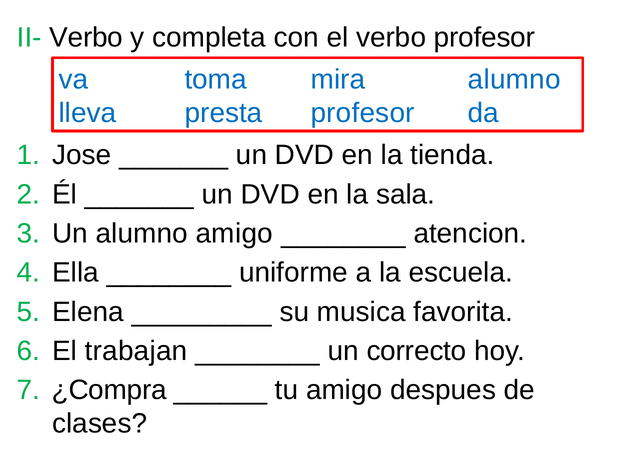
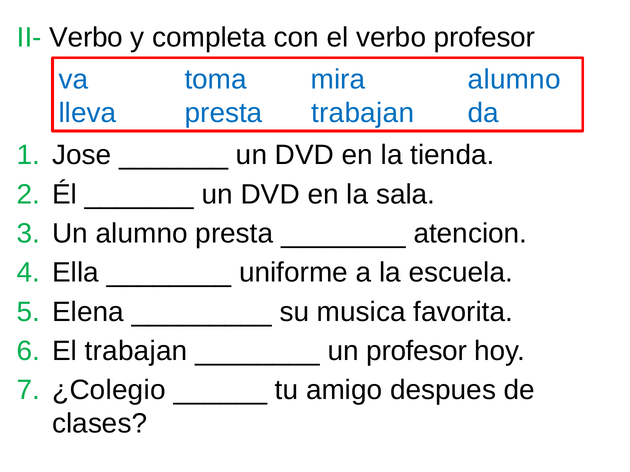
presta profesor: profesor -> trabajan (363, 113)
alumno amigo: amigo -> presta (234, 234)
un correcto: correcto -> profesor (417, 351)
¿Compra: ¿Compra -> ¿Colegio (109, 391)
